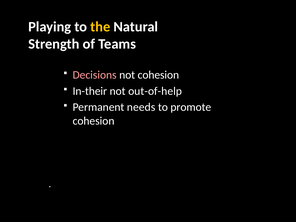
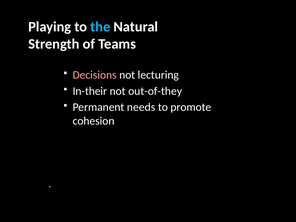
the colour: yellow -> light blue (100, 27)
not cohesion: cohesion -> lecturing (158, 75)
out-of-help: out-of-help -> out-of-they (155, 91)
